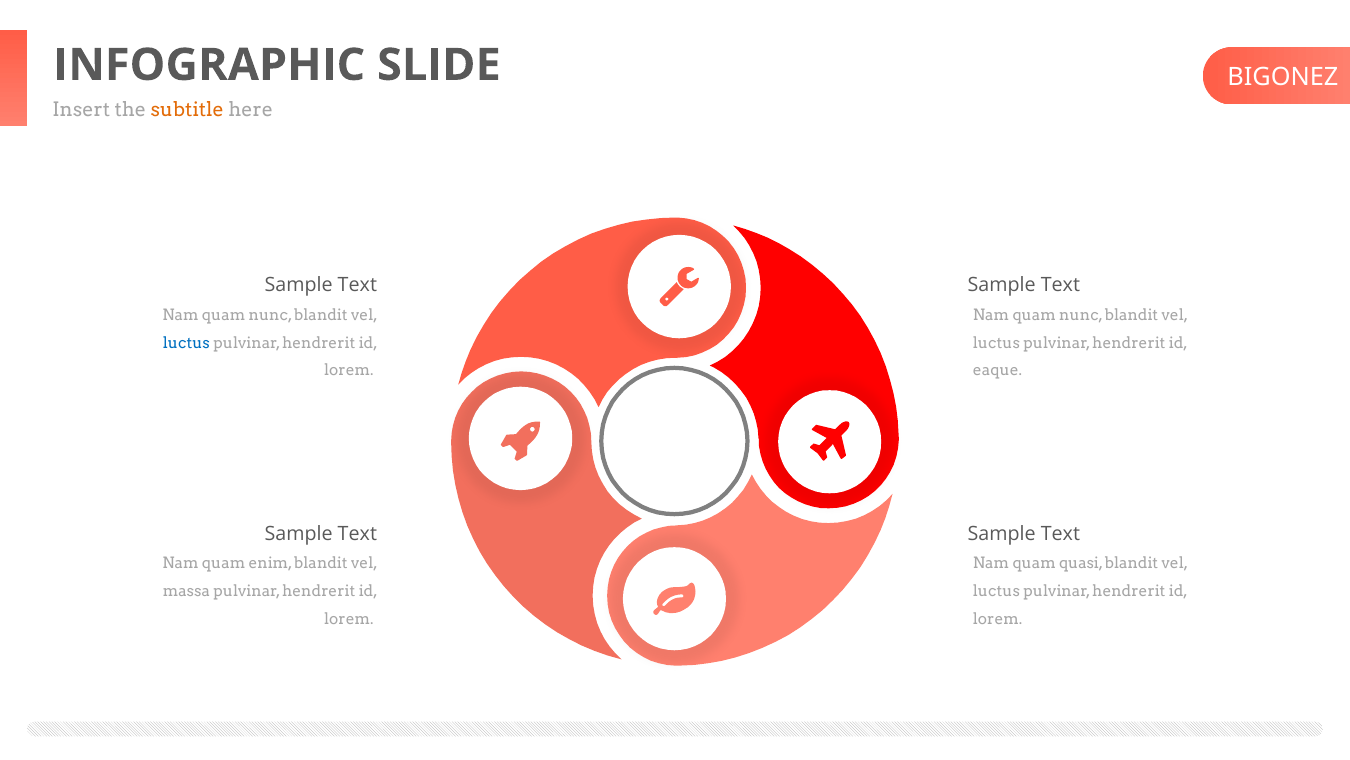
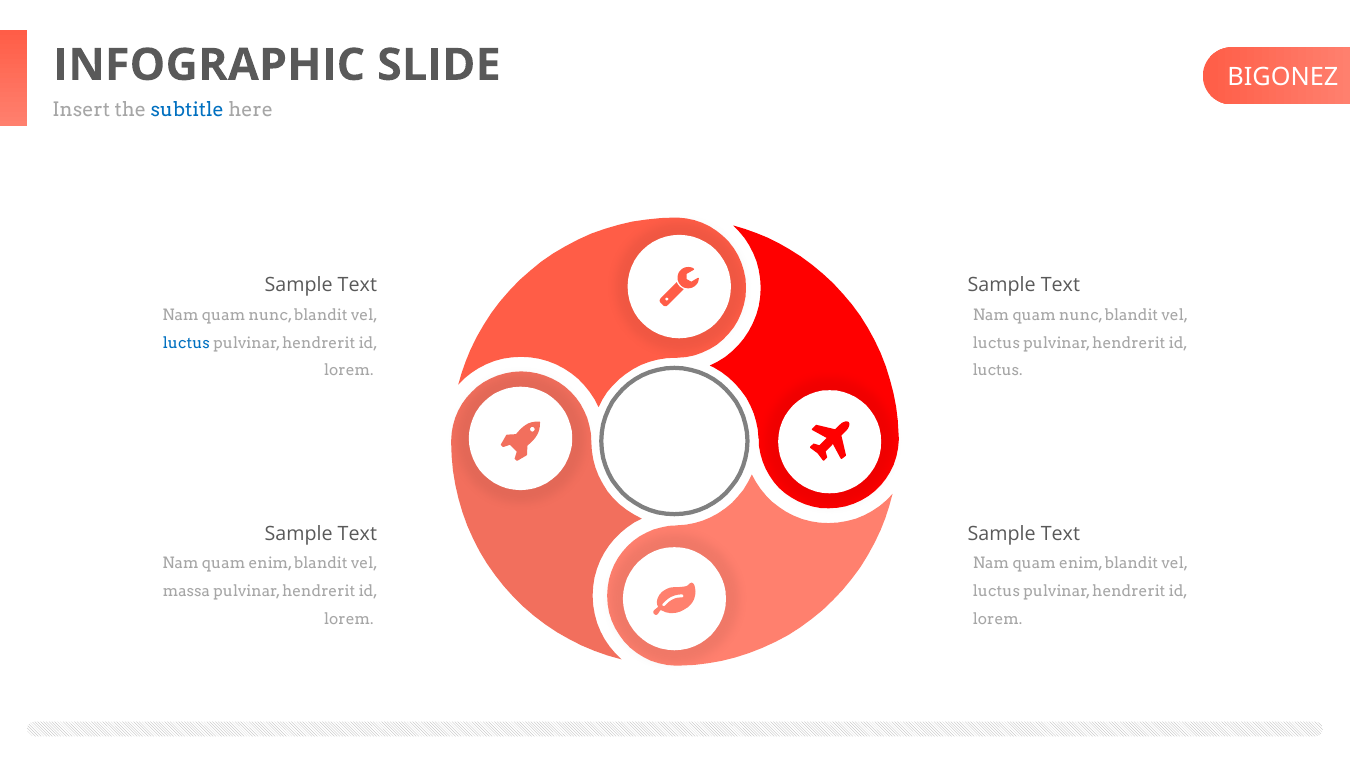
subtitle colour: orange -> blue (187, 110)
eaque: eaque -> luctus (998, 371)
quasi: quasi -> enim (1081, 563)
